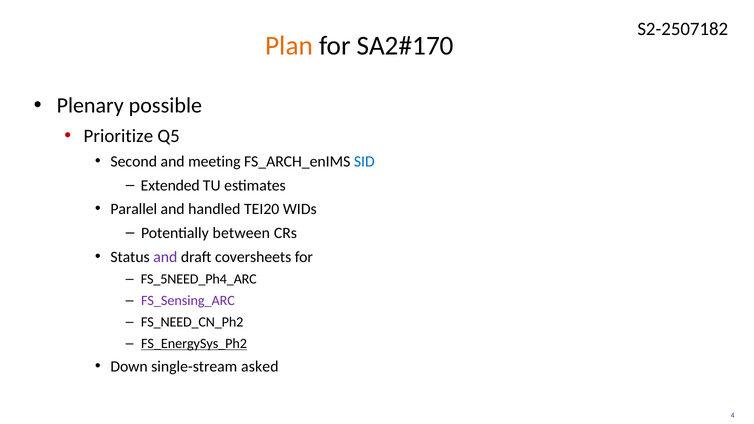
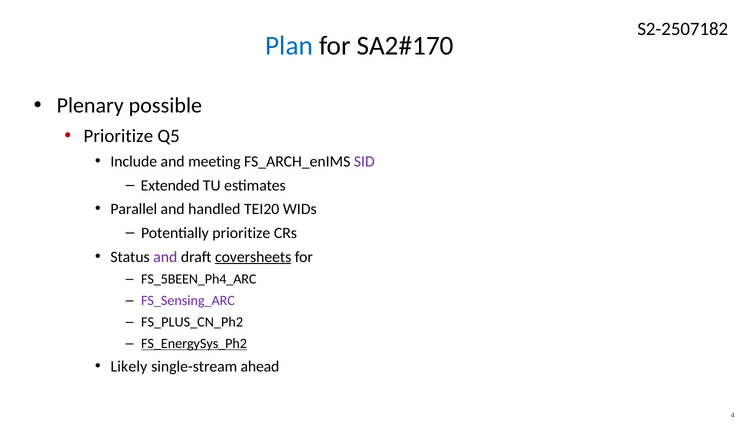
Plan colour: orange -> blue (289, 46)
Second: Second -> Include (134, 162)
SID colour: blue -> purple (364, 162)
Potentially between: between -> prioritize (241, 233)
coversheets underline: none -> present (253, 257)
FS_5NEED_Ph4_ARC: FS_5NEED_Ph4_ARC -> FS_5BEEN_Ph4_ARC (199, 279)
FS_NEED_CN_Ph2: FS_NEED_CN_Ph2 -> FS_PLUS_CN_Ph2 (192, 322)
Down: Down -> Likely (129, 367)
asked: asked -> ahead (260, 367)
